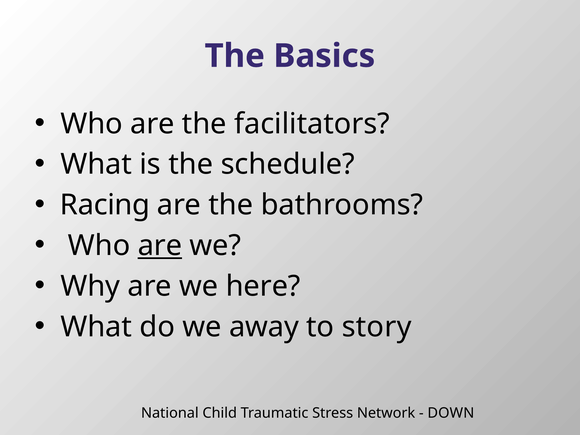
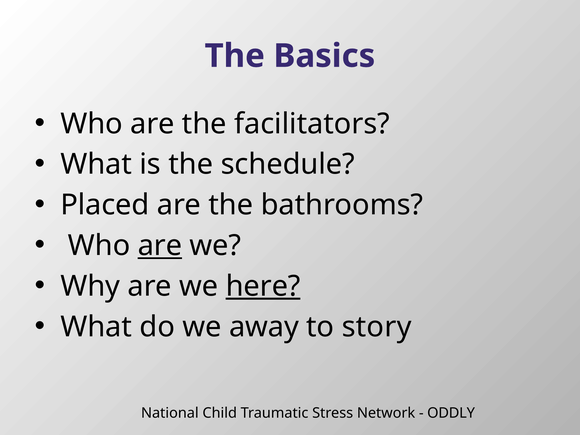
Racing: Racing -> Placed (105, 205)
here underline: none -> present (263, 286)
DOWN: DOWN -> ODDLY (451, 413)
